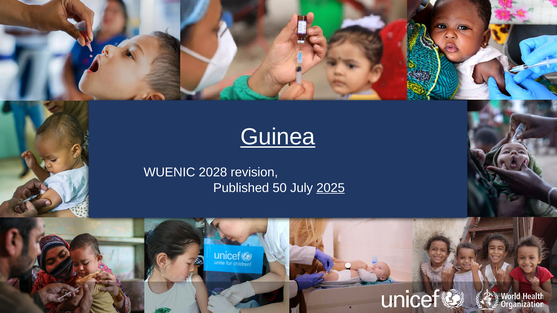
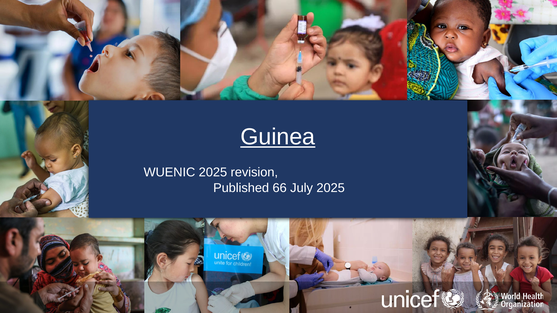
WUENIC 2028: 2028 -> 2025 (213, 173)
50: 50 -> 66 (280, 188)
2025 underline: present -> none (331, 188)
